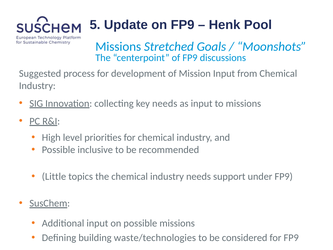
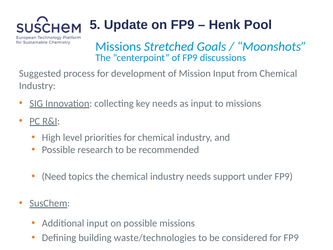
inclusive: inclusive -> research (95, 150)
Little: Little -> Need (54, 176)
